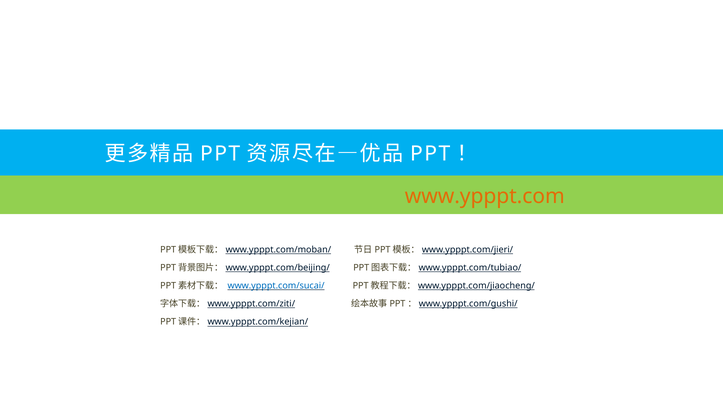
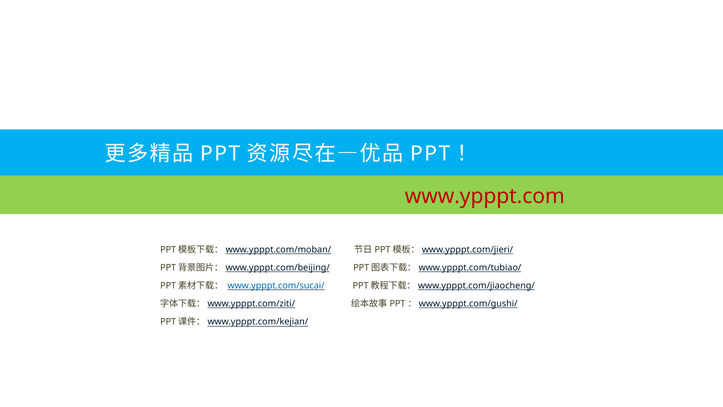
www.ypppt.com colour: orange -> red (485, 196)
